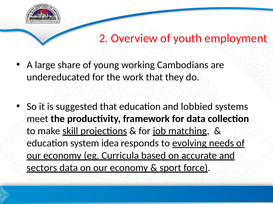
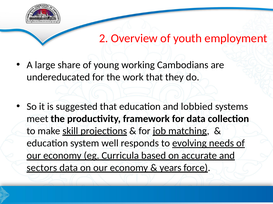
idea: idea -> well (110, 144)
sport: sport -> years (170, 168)
